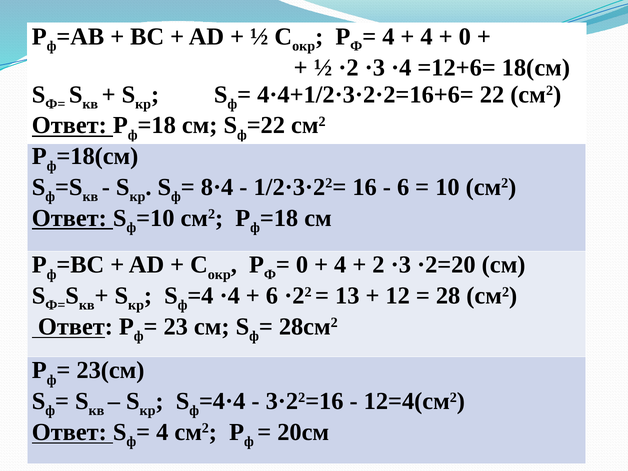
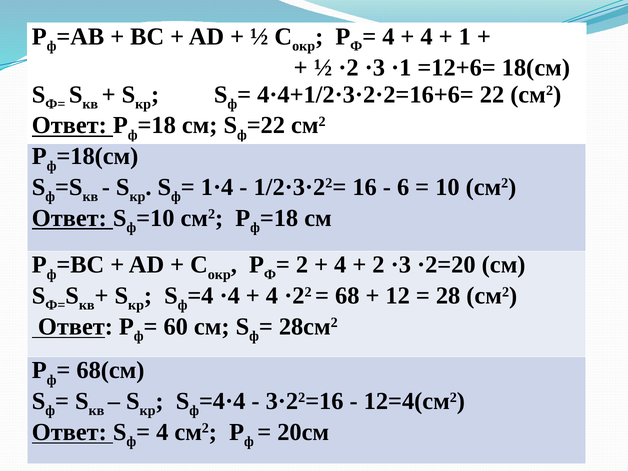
0: 0 -> 1 (465, 37)
·3 ·4: ·4 -> ·1 (401, 67)
8·4: 8·4 -> 1·4 (217, 187)
0: 0 -> 2 (302, 265)
6: 6 -> 4 (272, 296)
13: 13 -> 68 (347, 296)
23: 23 -> 60 (176, 327)
23(см: 23(см -> 68(см (110, 370)
